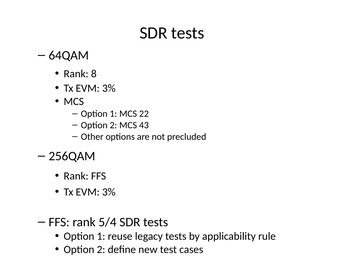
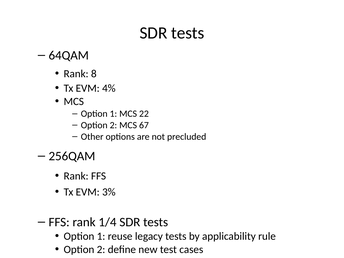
3%: 3% -> 4% (109, 88)
43: 43 -> 67 (144, 125)
5/4: 5/4 -> 1/4 (107, 222)
